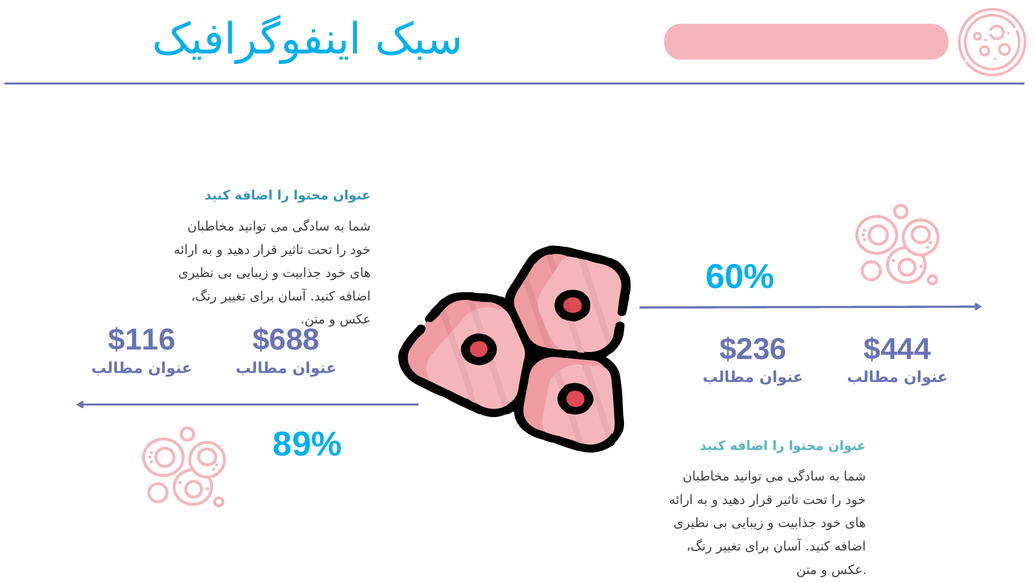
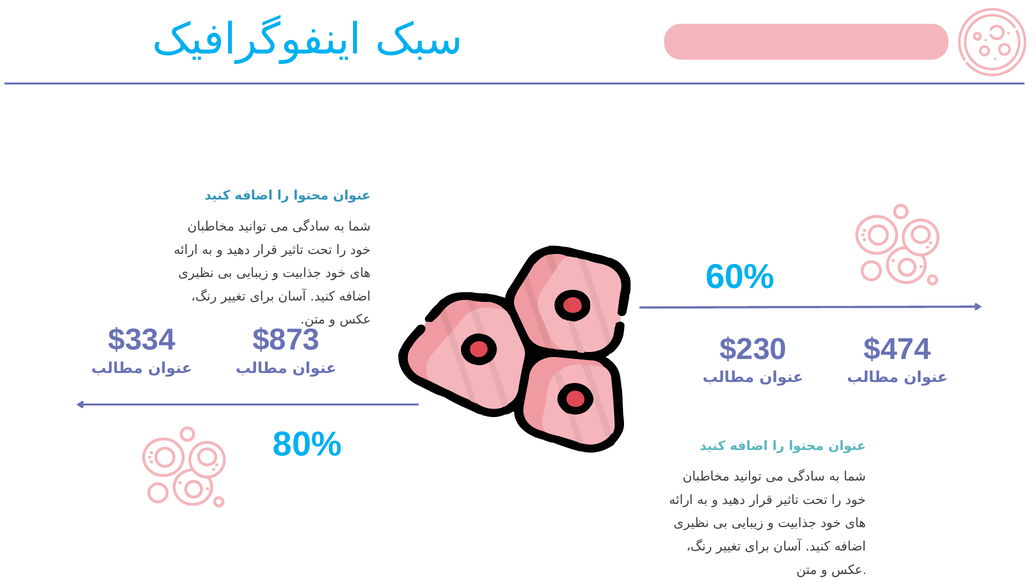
$116: $116 -> $334 (142, 340)
$688: $688 -> $873 (286, 340)
$236: $236 -> $230 (753, 349)
$444: $444 -> $474 (897, 349)
89%: 89% -> 80% (307, 445)
